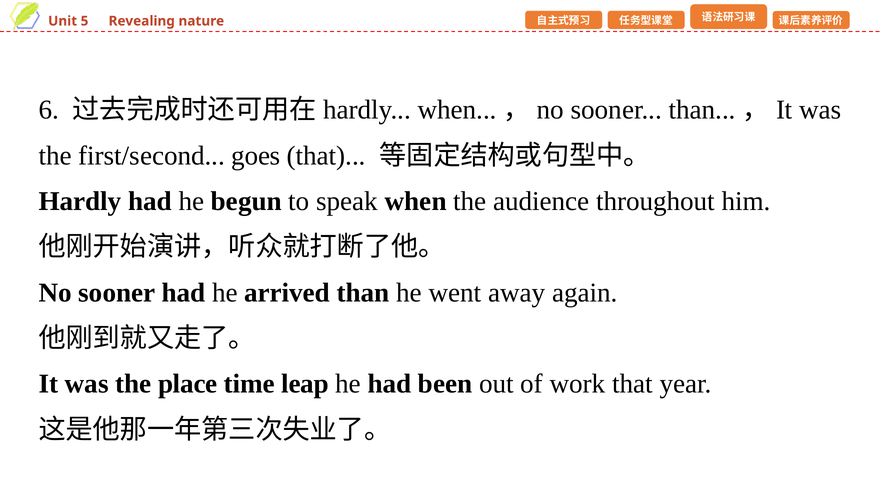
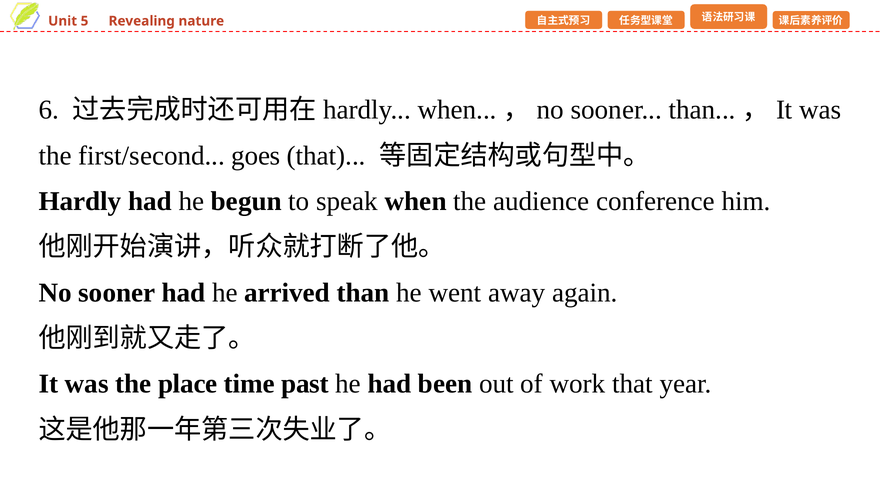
throughout: throughout -> conference (656, 201)
leap: leap -> past (305, 384)
